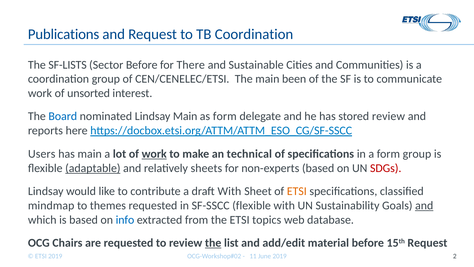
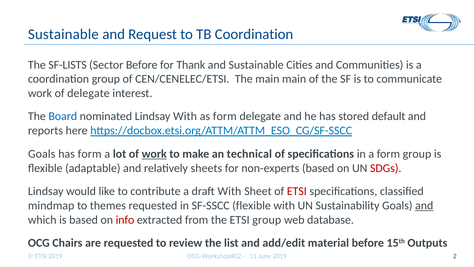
Publications: Publications -> Sustainable (63, 34)
There: There -> Thank (191, 65)
main been: been -> main (294, 79)
of unsorted: unsorted -> delegate (88, 93)
Lindsay Main: Main -> With (185, 116)
stored review: review -> default (389, 116)
Users: Users -> Goals (42, 154)
has main: main -> form (90, 154)
adaptable underline: present -> none (93, 168)
ETSI colour: orange -> red (297, 191)
info colour: blue -> red (125, 220)
ETSI topics: topics -> group (267, 220)
the underline: present -> none (213, 243)
15th Request: Request -> Outputs (427, 243)
